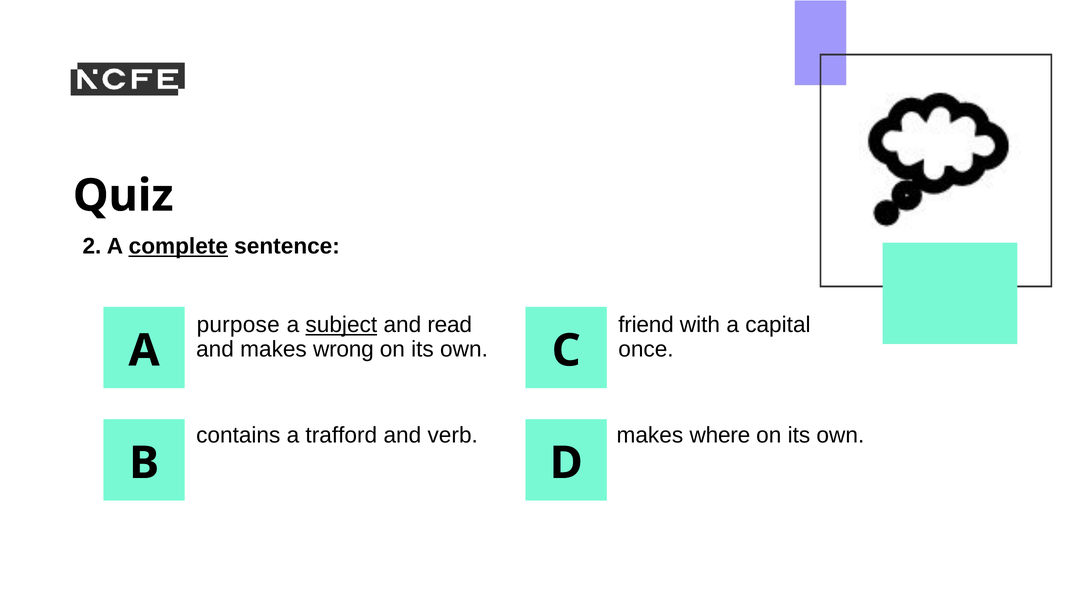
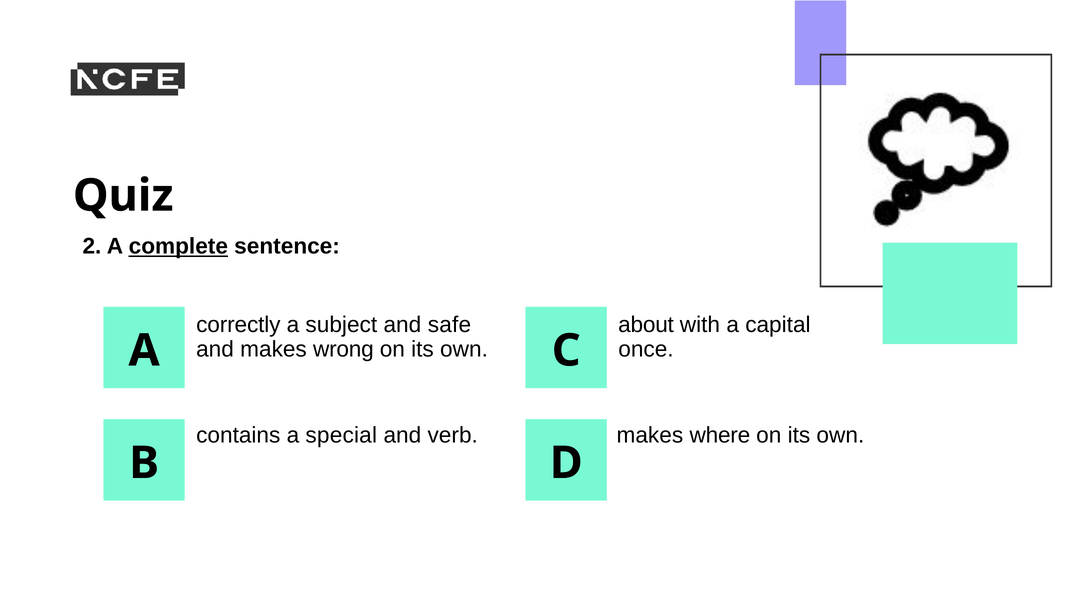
purpose: purpose -> correctly (238, 325)
subject underline: present -> none (341, 325)
read: read -> safe (449, 325)
friend: friend -> about (646, 325)
trafford: trafford -> special (341, 435)
